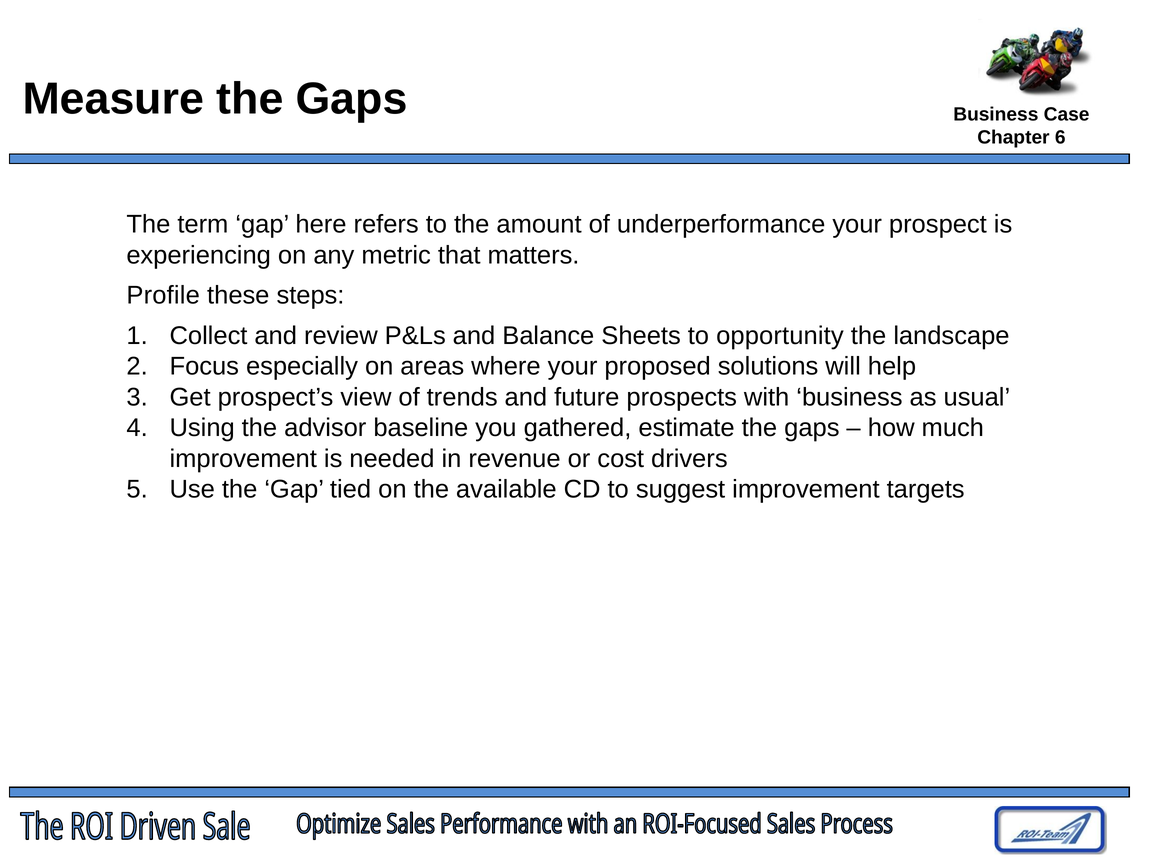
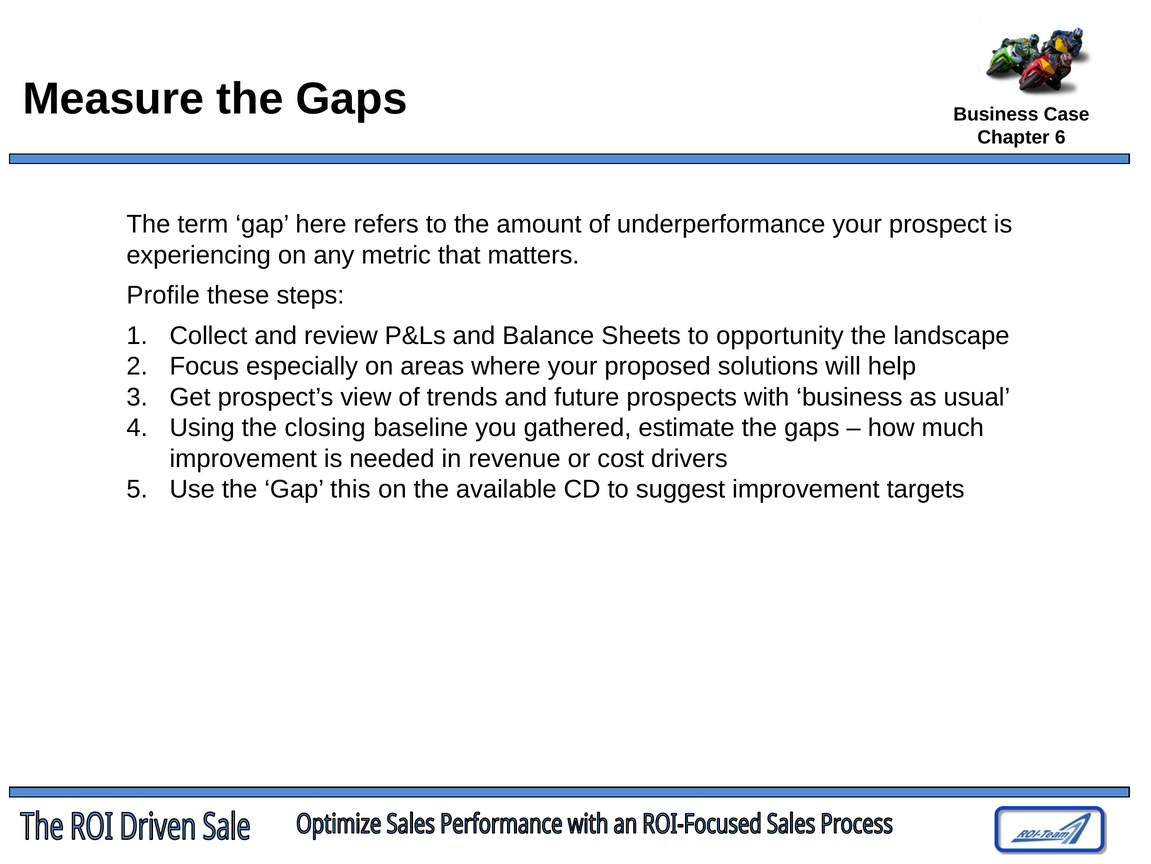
advisor: advisor -> closing (325, 427)
tied: tied -> this (350, 489)
